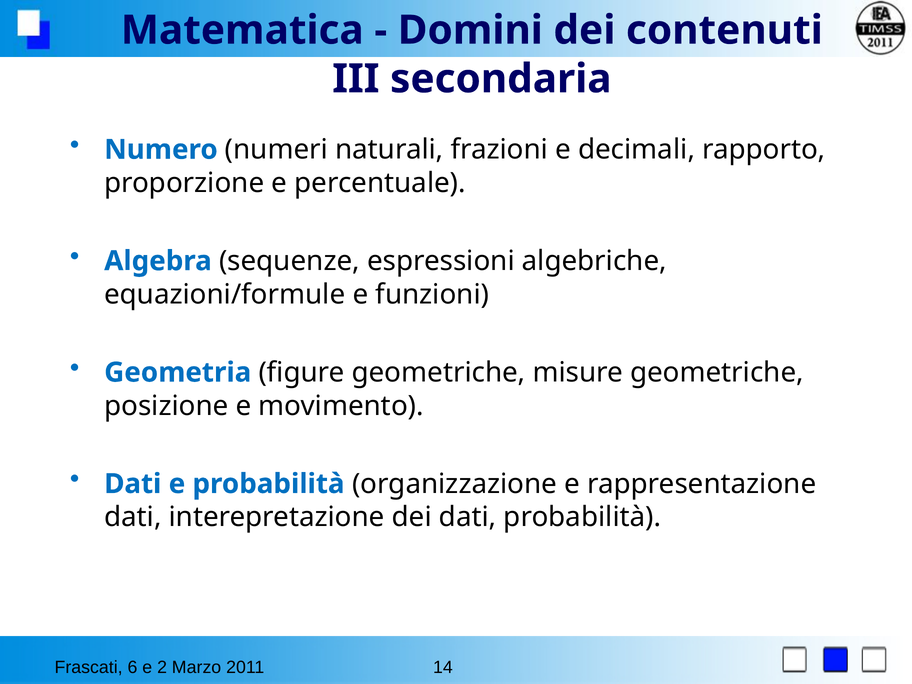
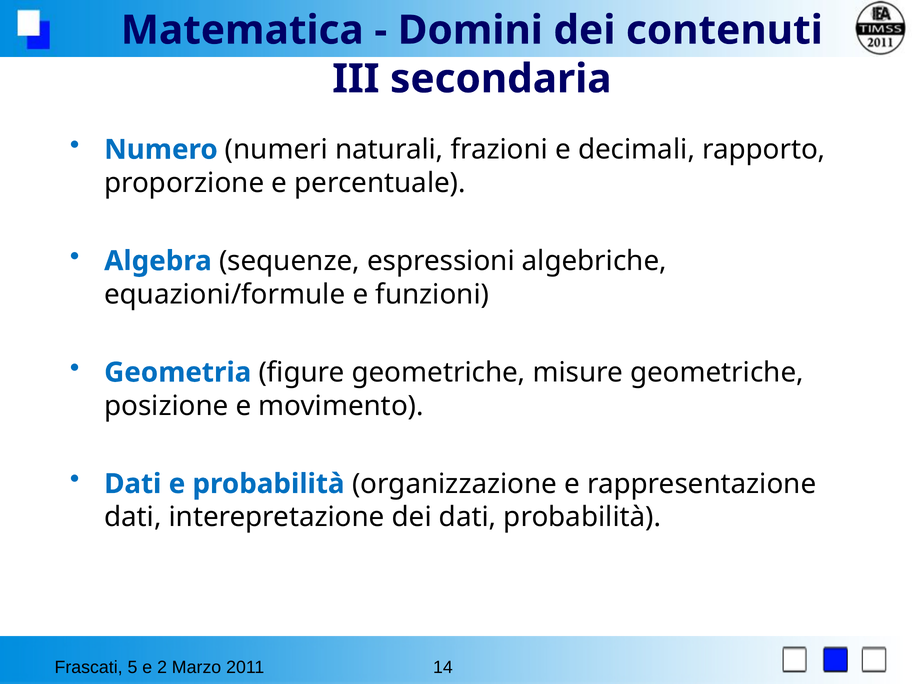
6: 6 -> 5 (132, 667)
